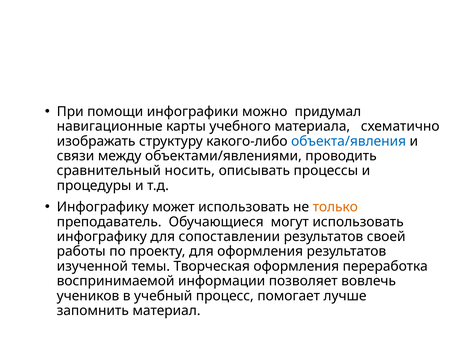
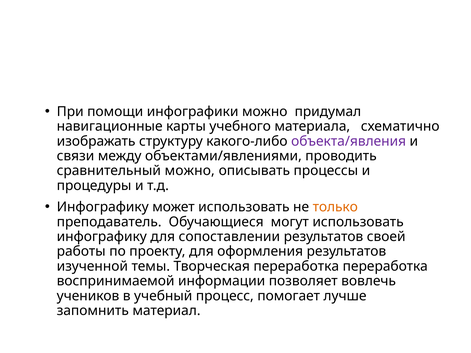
объекта/явления colour: blue -> purple (349, 141)
сравнительный носить: носить -> можно (190, 171)
Творческая оформления: оформления -> переработка (296, 266)
